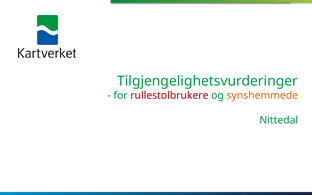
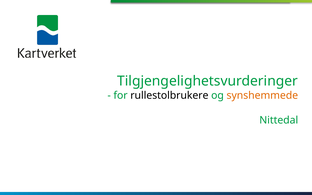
rullestolbrukere colour: red -> black (169, 95)
